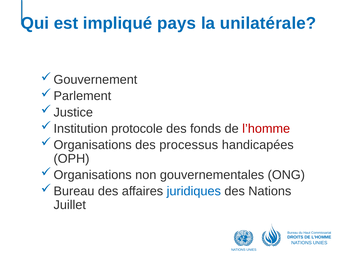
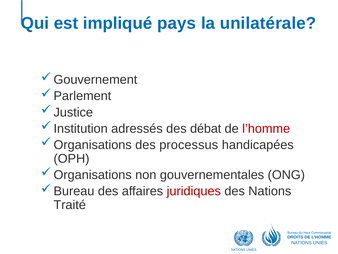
protocole: protocole -> adressés (137, 128)
fonds: fonds -> débat (206, 128)
juridiques colour: blue -> red (194, 191)
Juillet: Juillet -> Traité (70, 205)
